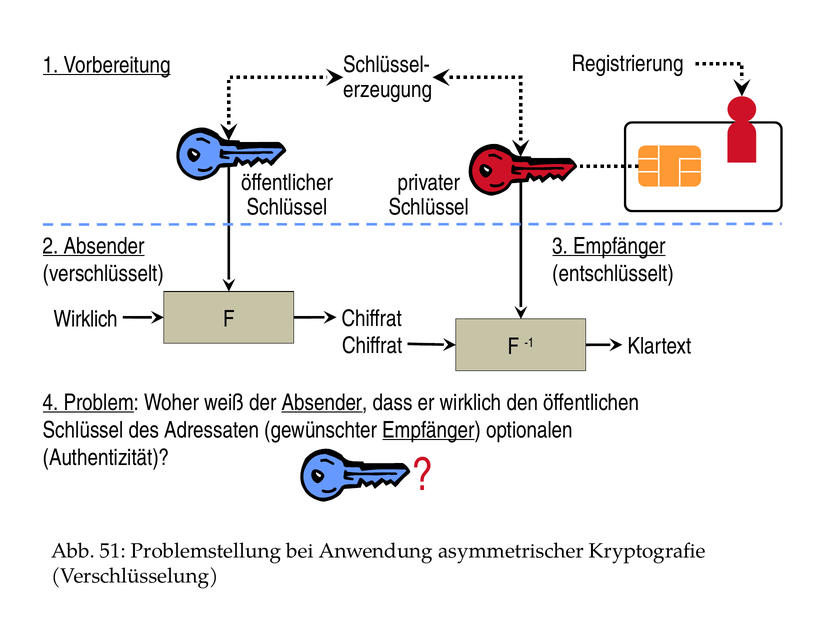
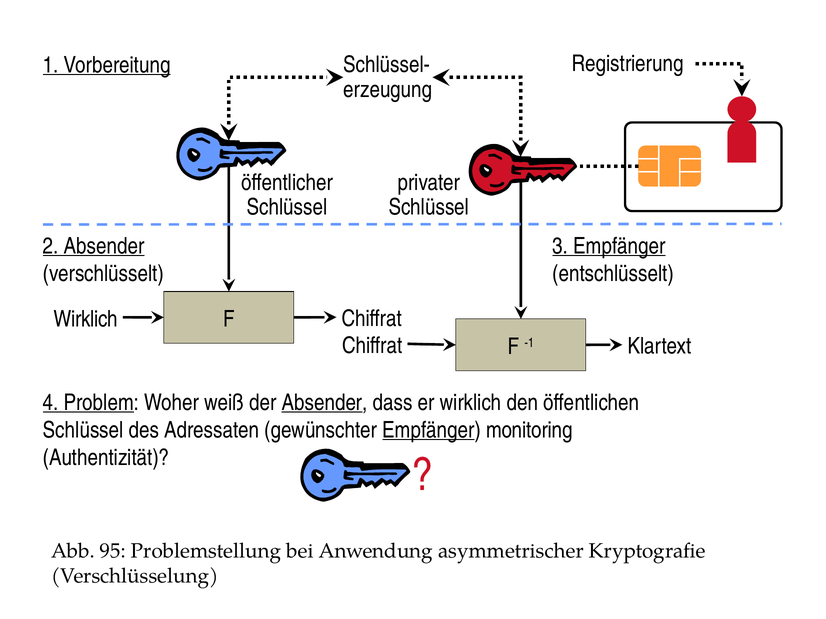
optionalen: optionalen -> monitoring (529, 431)
51: 51 -> 95 (113, 551)
